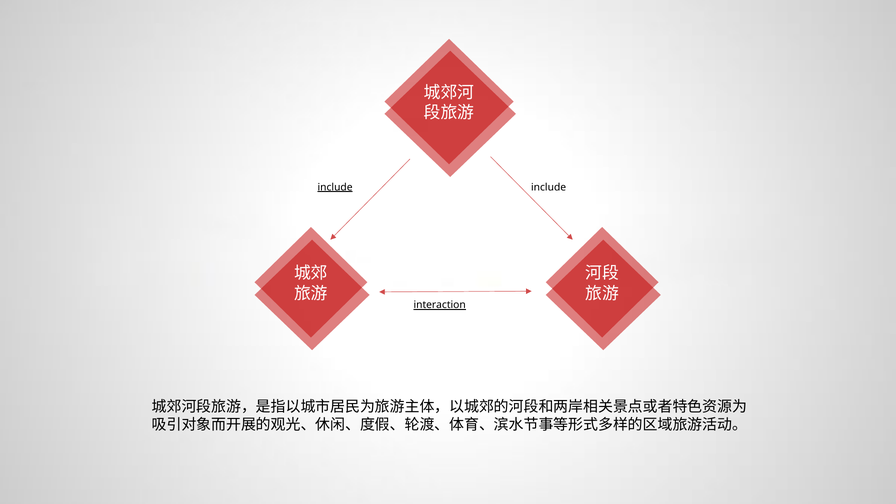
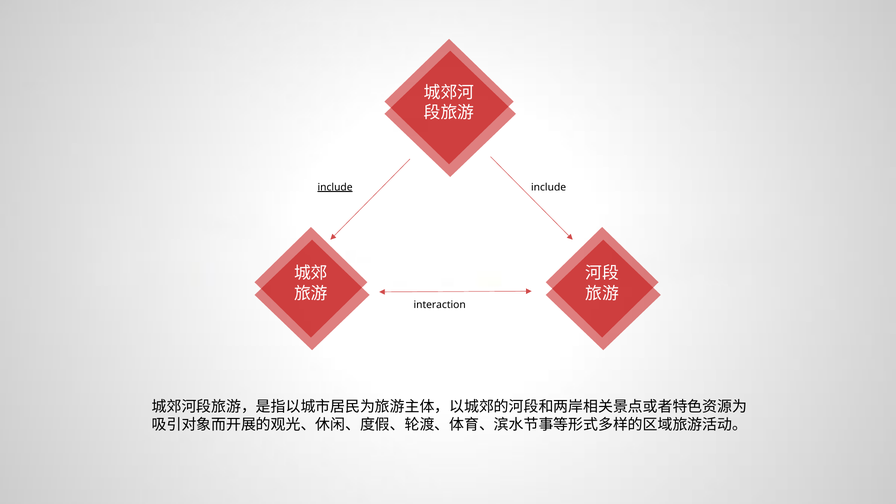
interaction underline: present -> none (440, 305)
